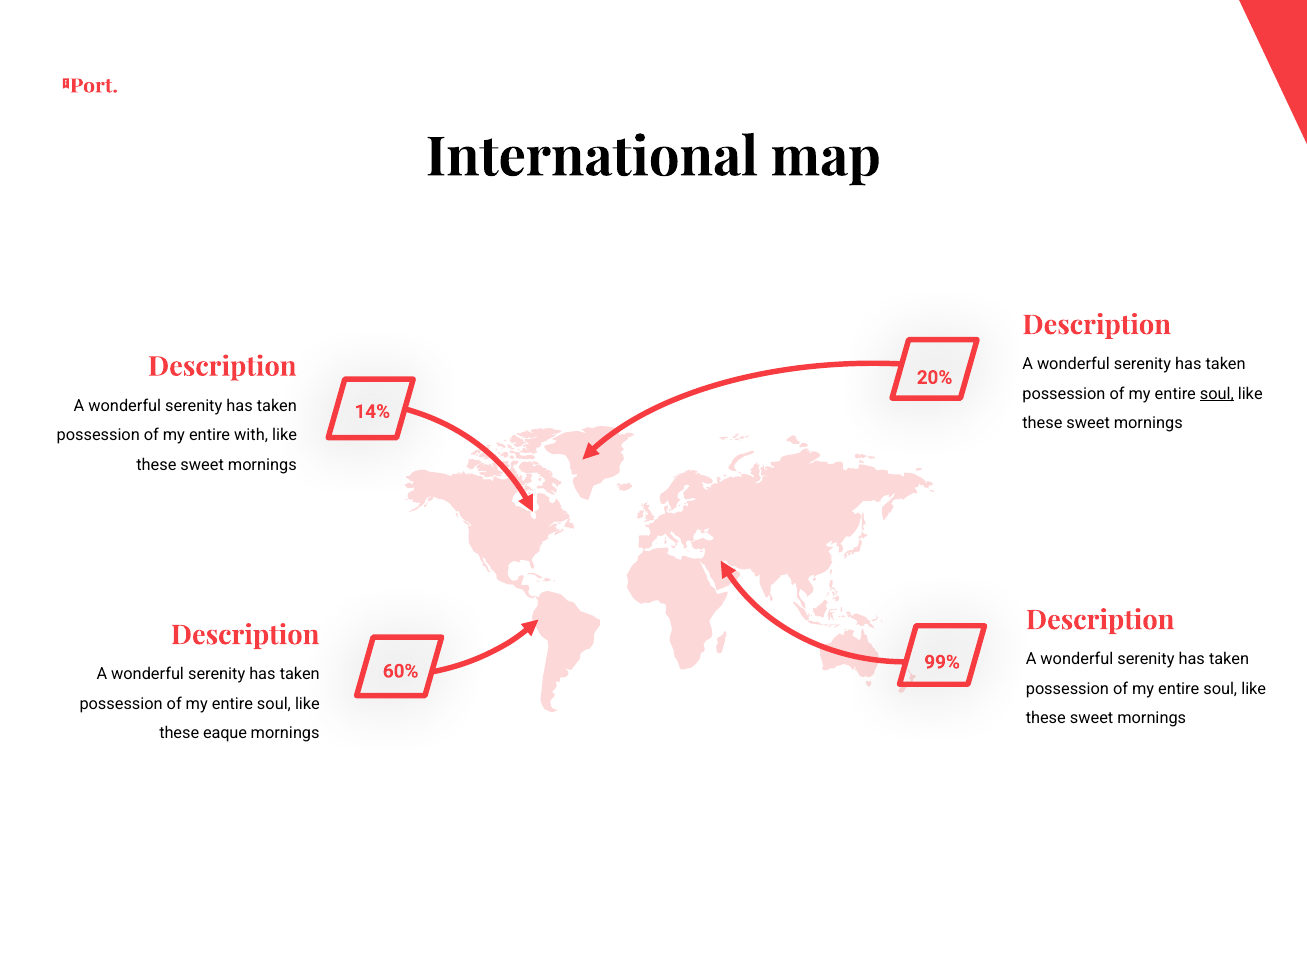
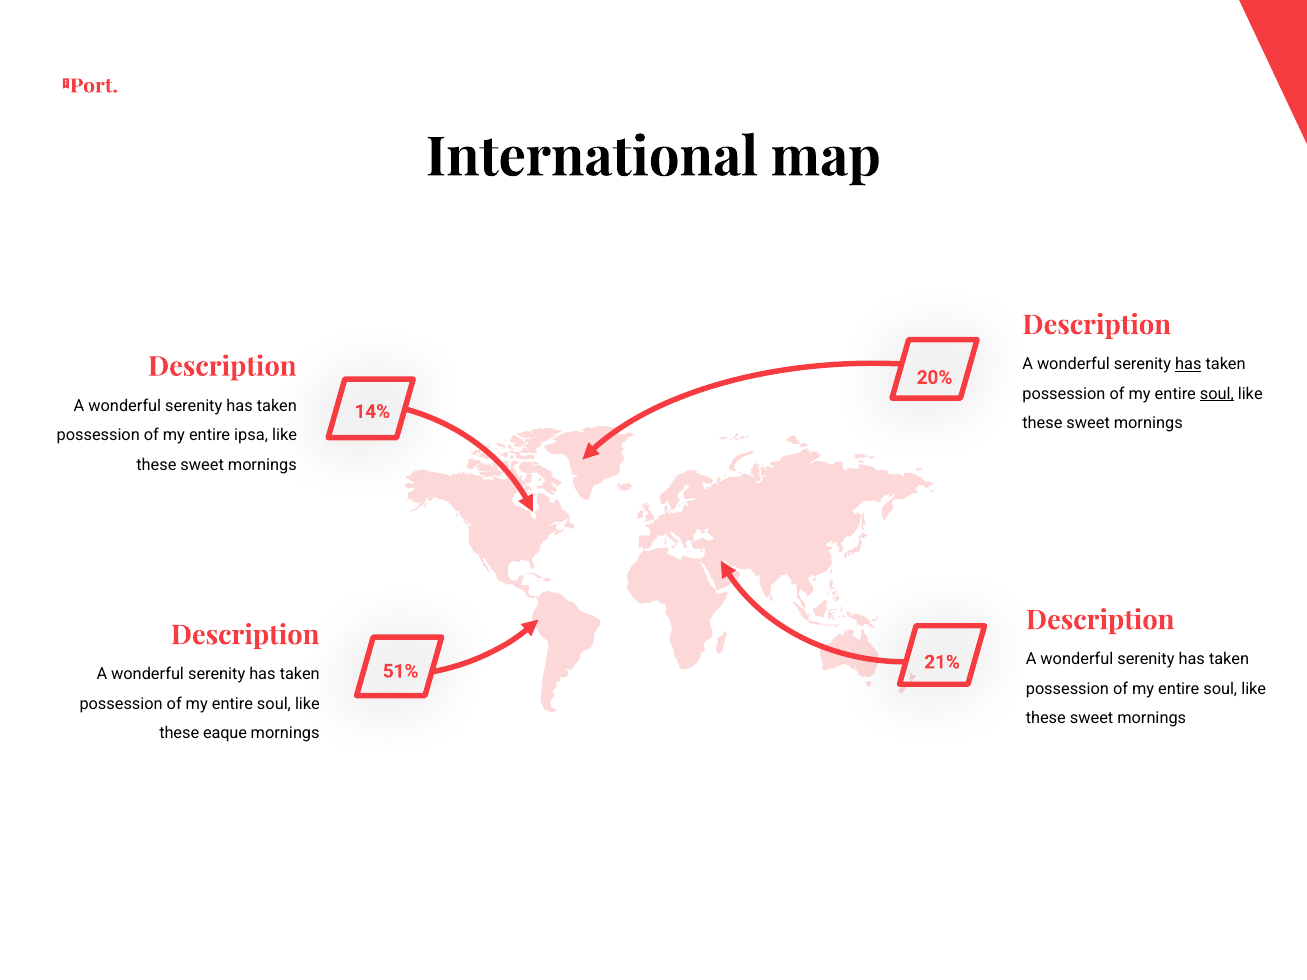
has underline: none -> present (1188, 364)
with: with -> ipsa (251, 435)
99%: 99% -> 21% (942, 662)
60%: 60% -> 51% (401, 671)
